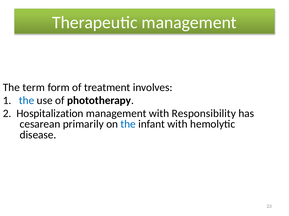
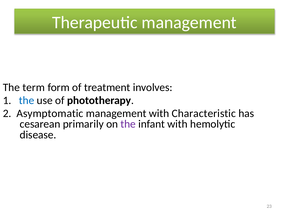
Hospitalization: Hospitalization -> Asymptomatic (50, 114)
Responsibility: Responsibility -> Characteristic (204, 114)
the colour: blue -> purple (128, 125)
